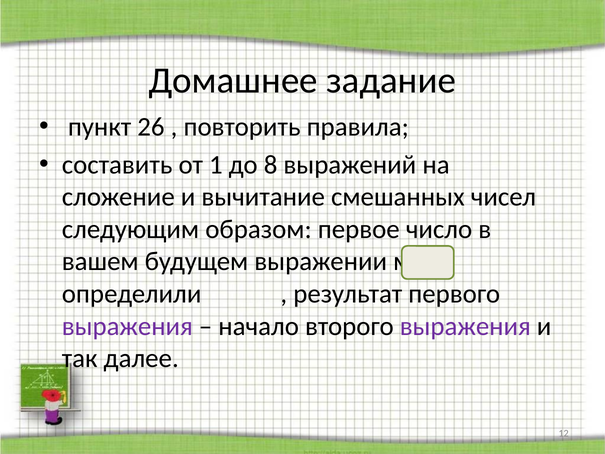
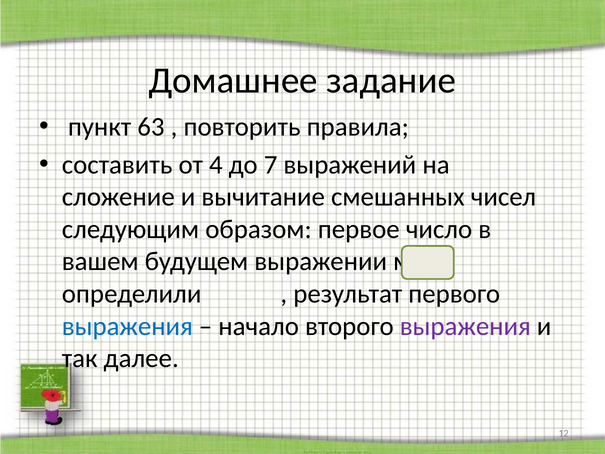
26: 26 -> 63 (151, 127)
1: 1 -> 4 (216, 165)
8: 8 -> 7 (271, 165)
выражения colour: purple -> blue (127, 326)
